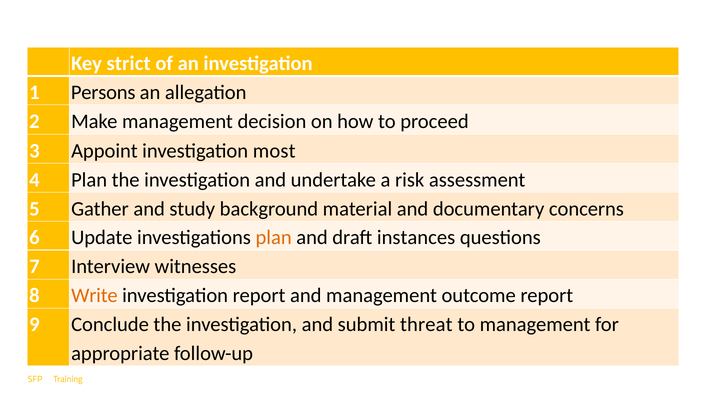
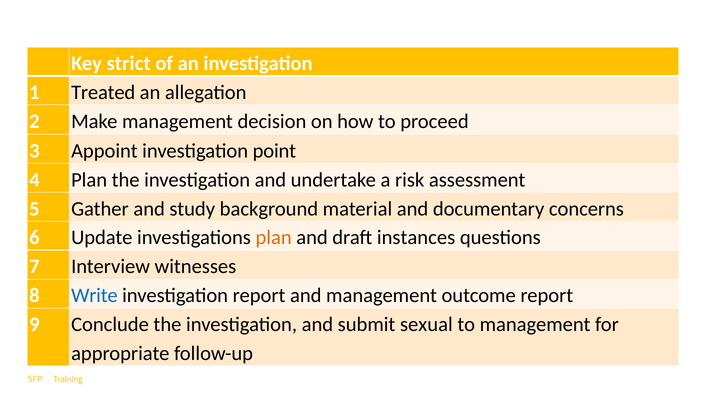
Persons: Persons -> Treated (103, 93)
most: most -> point (274, 151)
Write colour: orange -> blue (94, 296)
threat: threat -> sexual (426, 325)
